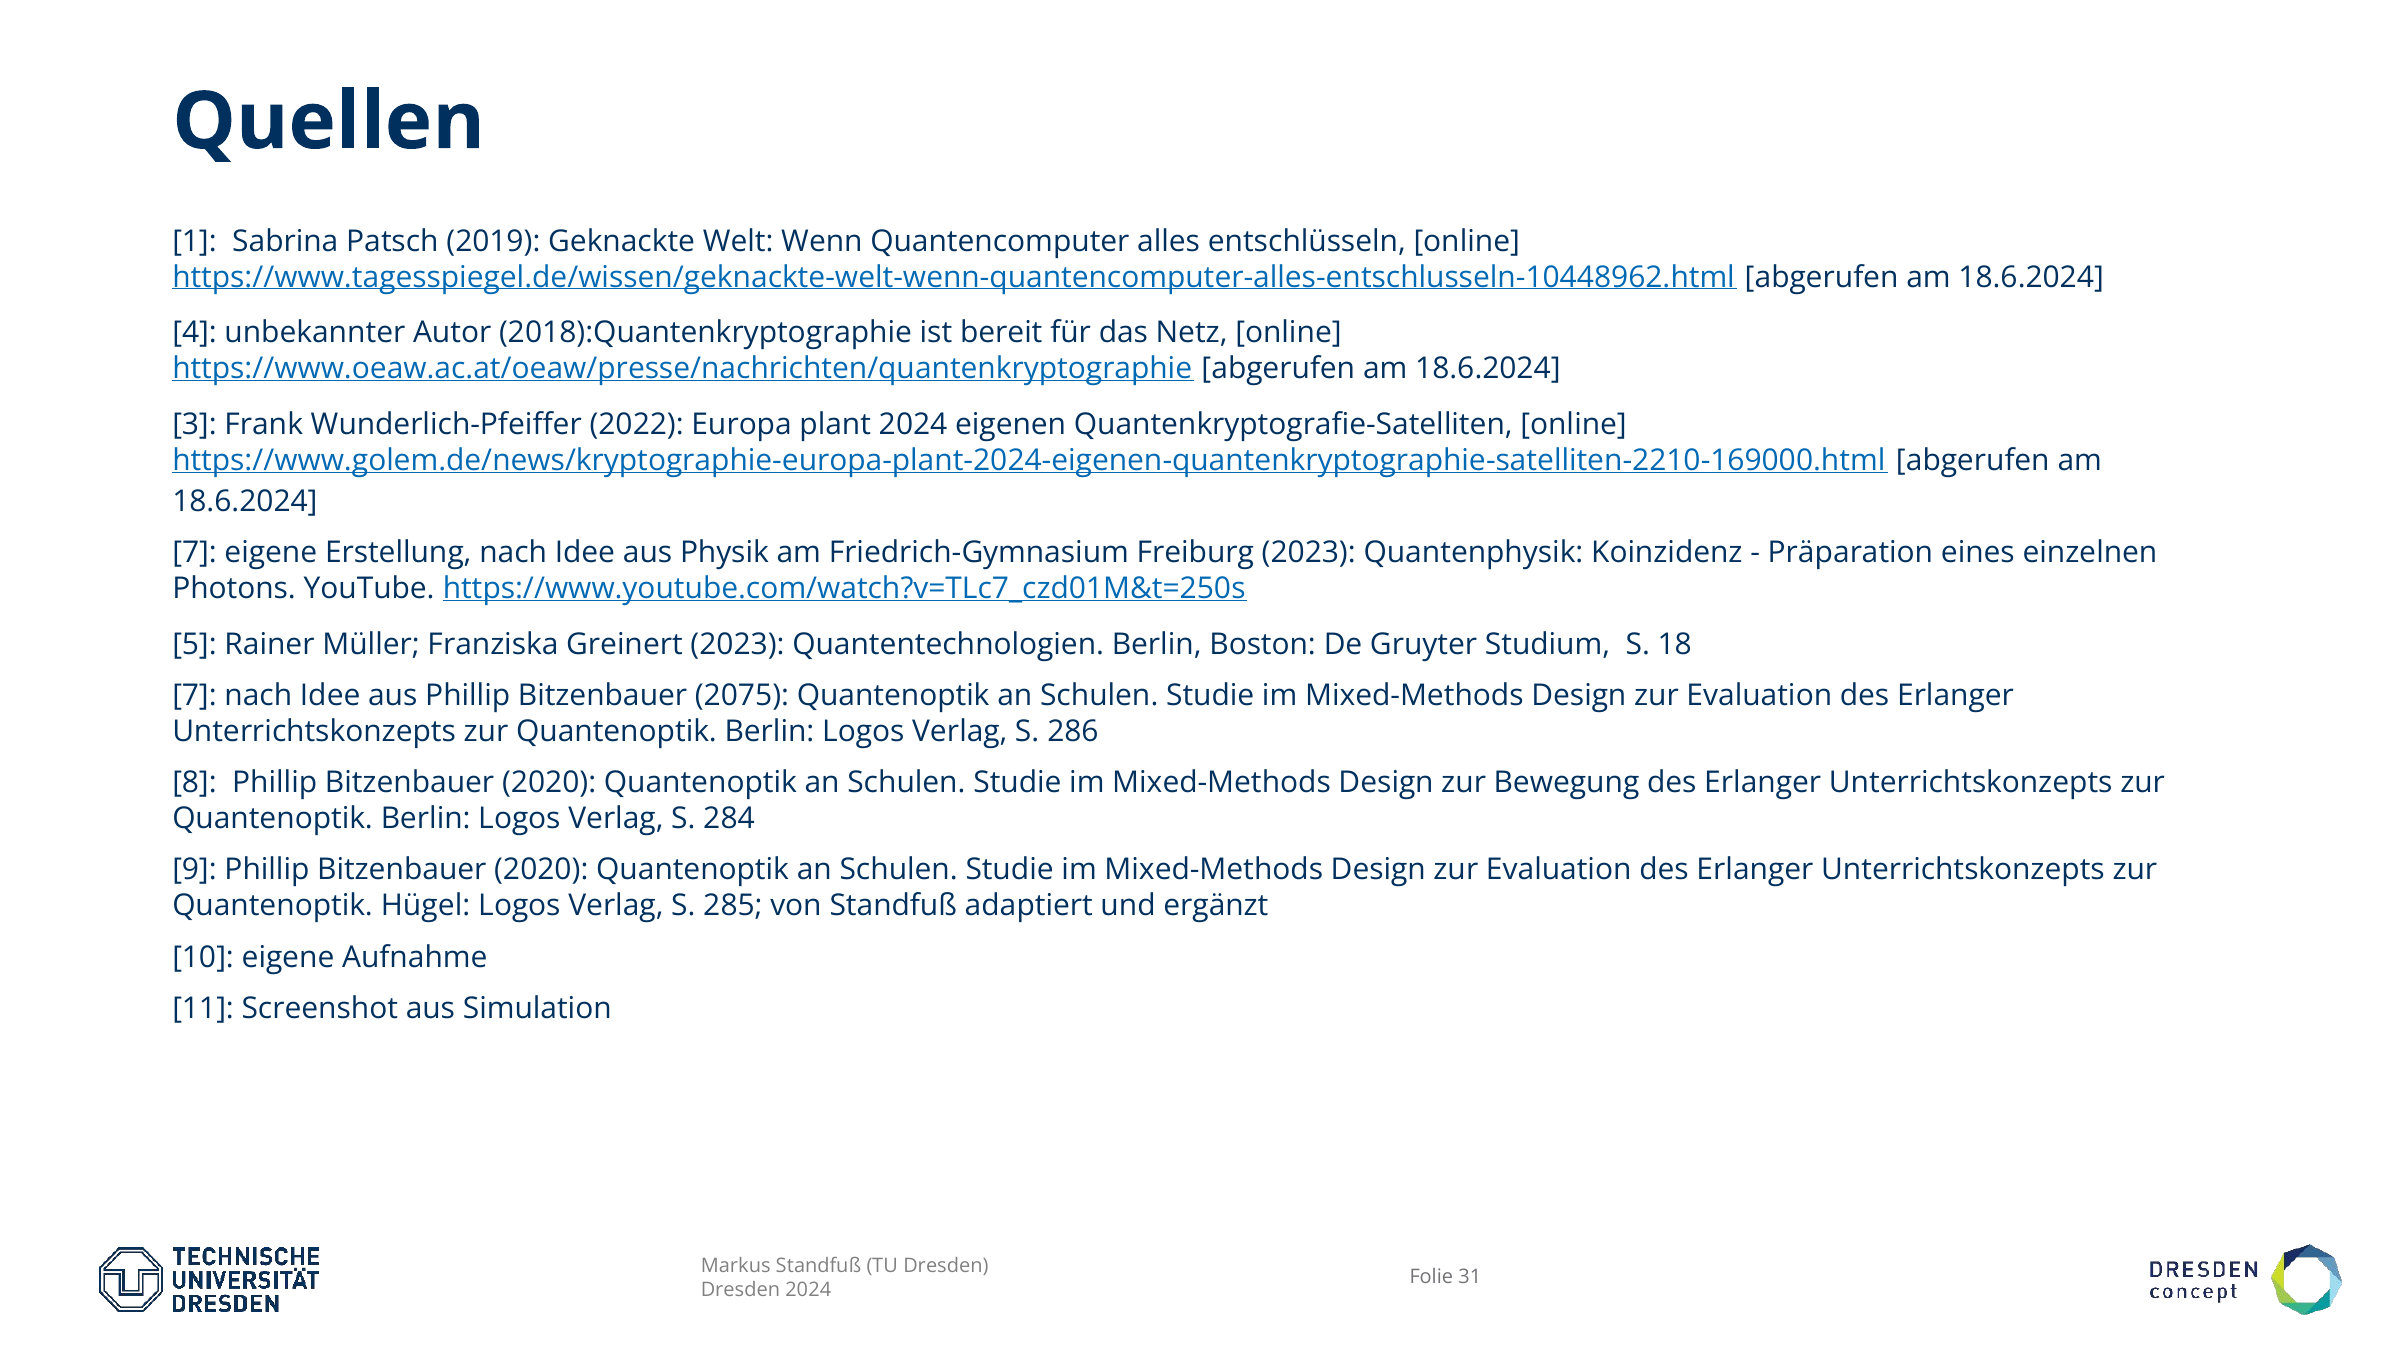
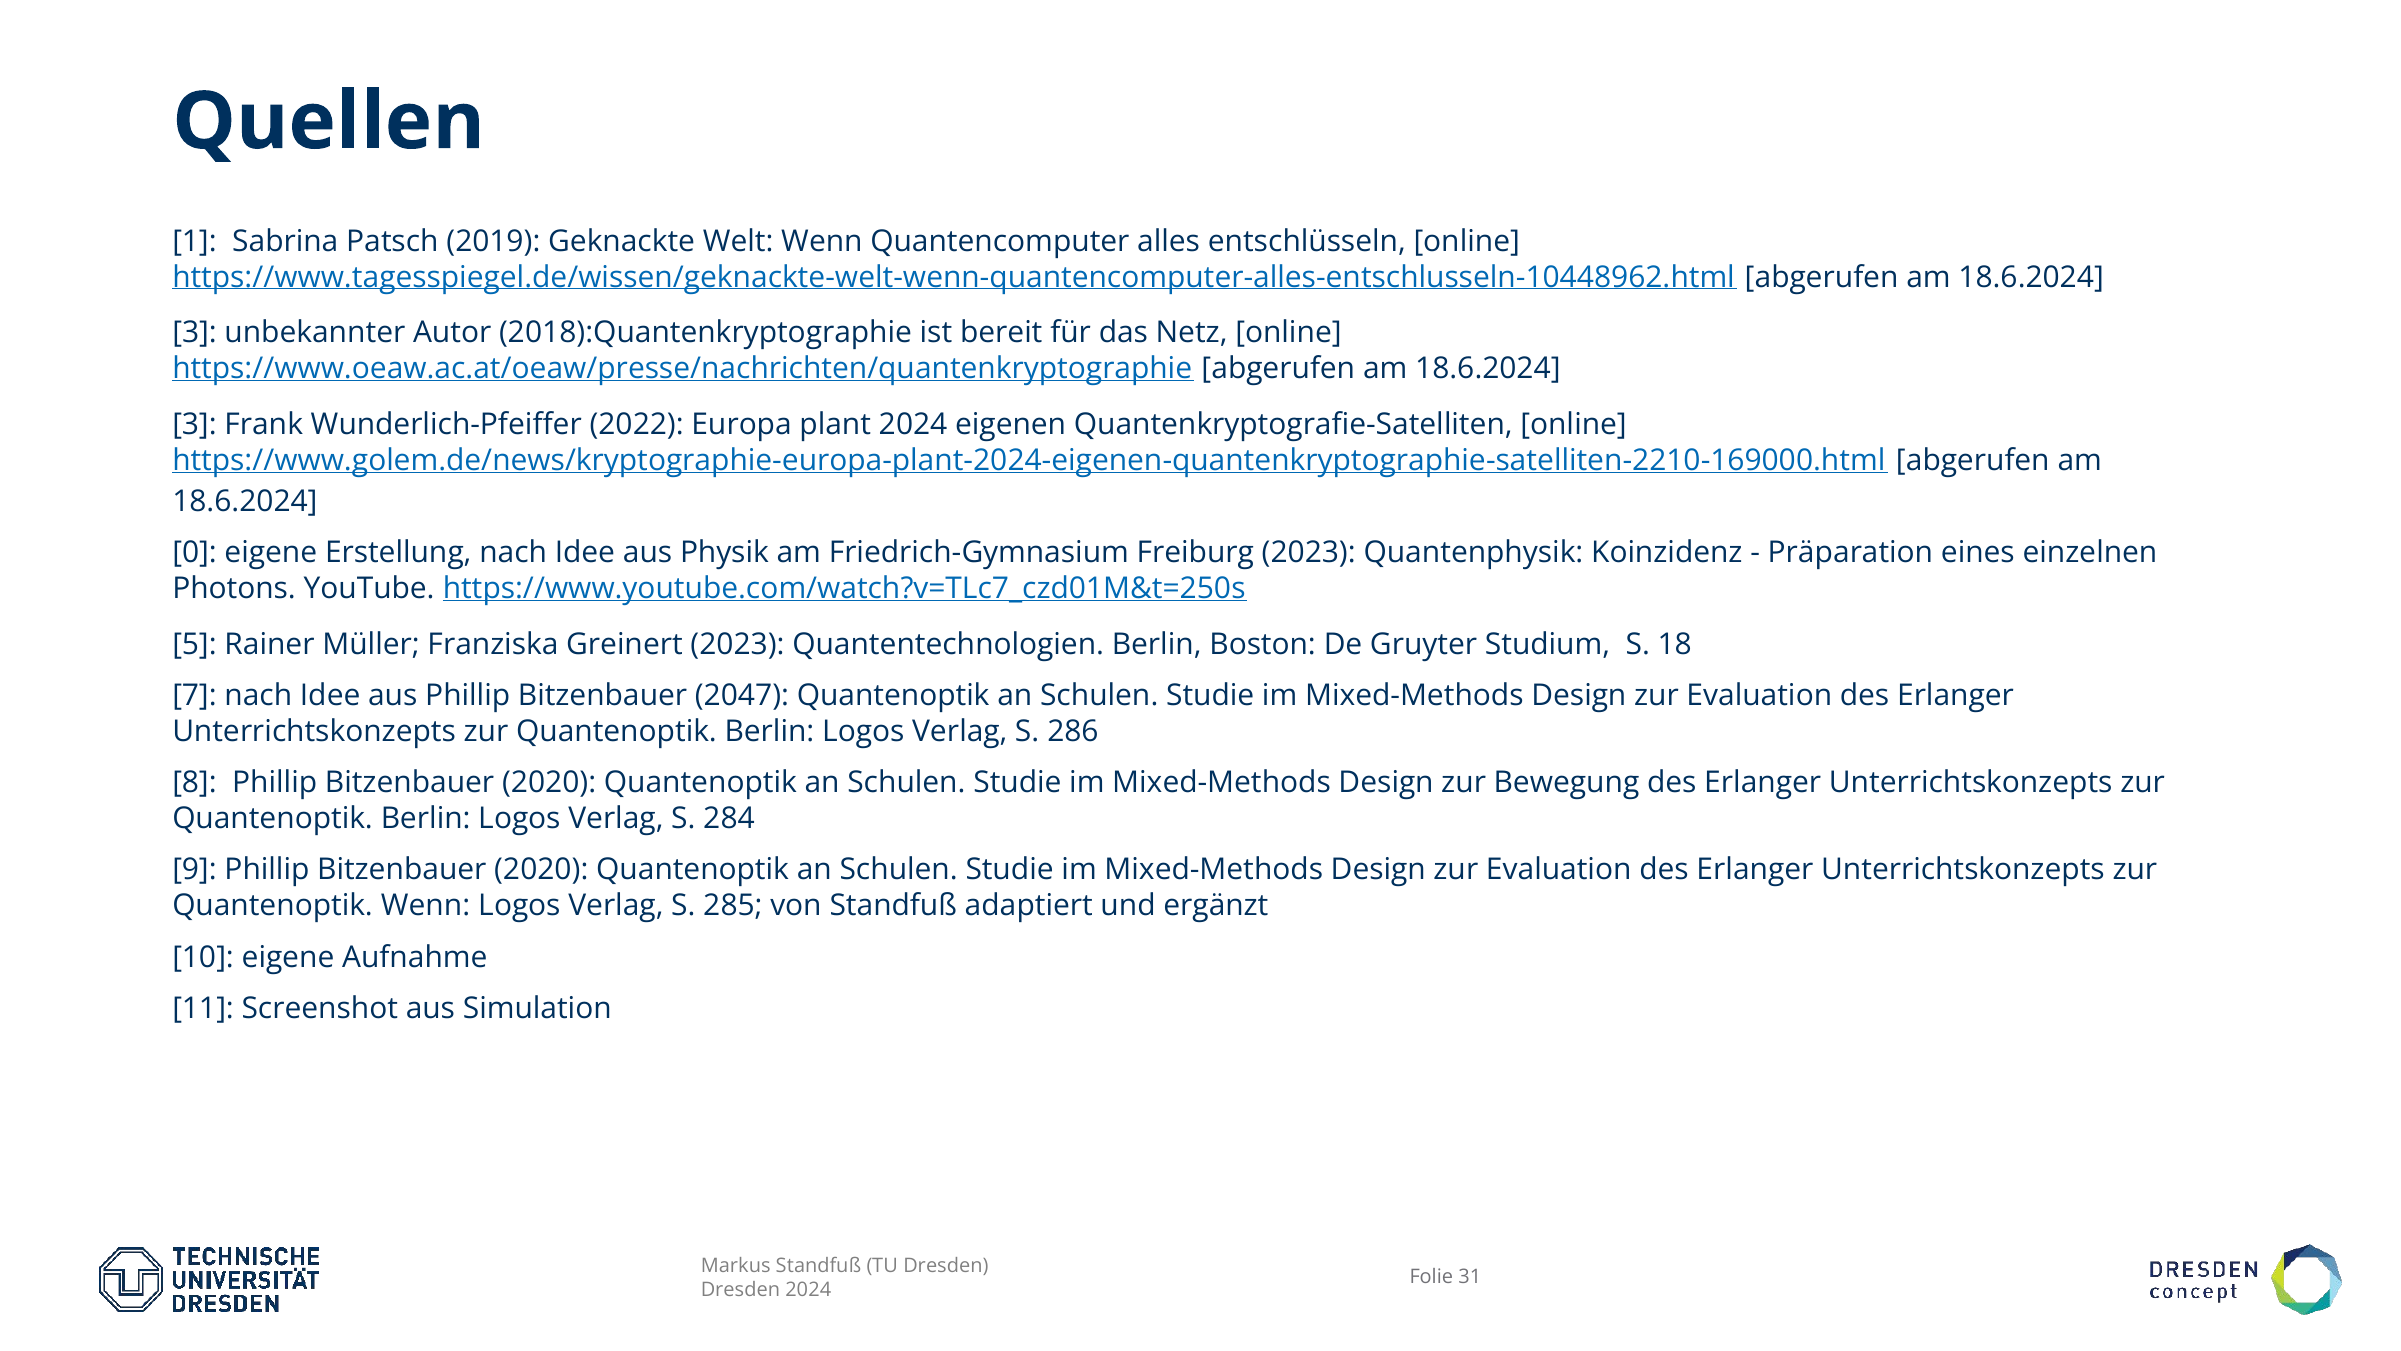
4: 4 -> 3 (194, 333)
7: 7 -> 0 (194, 553)
2075: 2075 -> 2047 (742, 696)
Quantenoptik Hügel: Hügel -> Wenn (426, 906)
